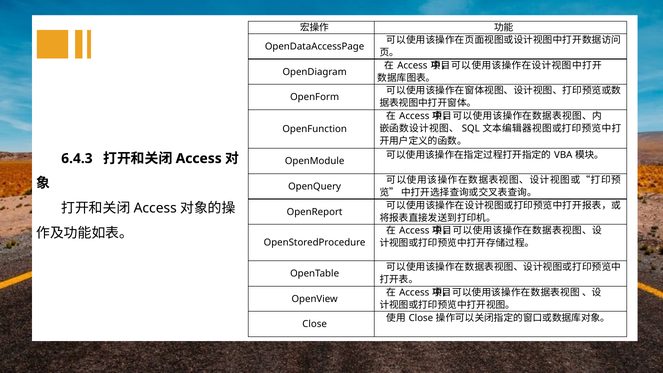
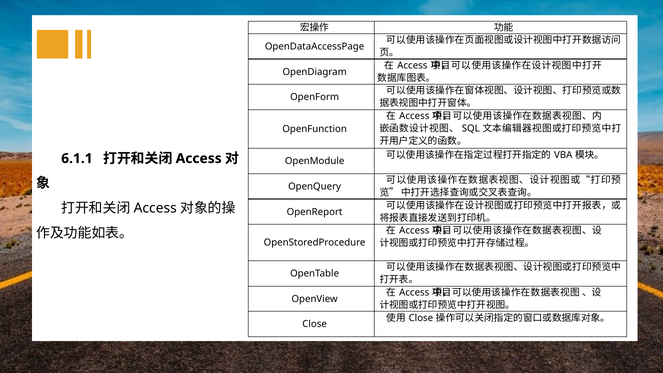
6.4.3: 6.4.3 -> 6.1.1 (77, 158)
